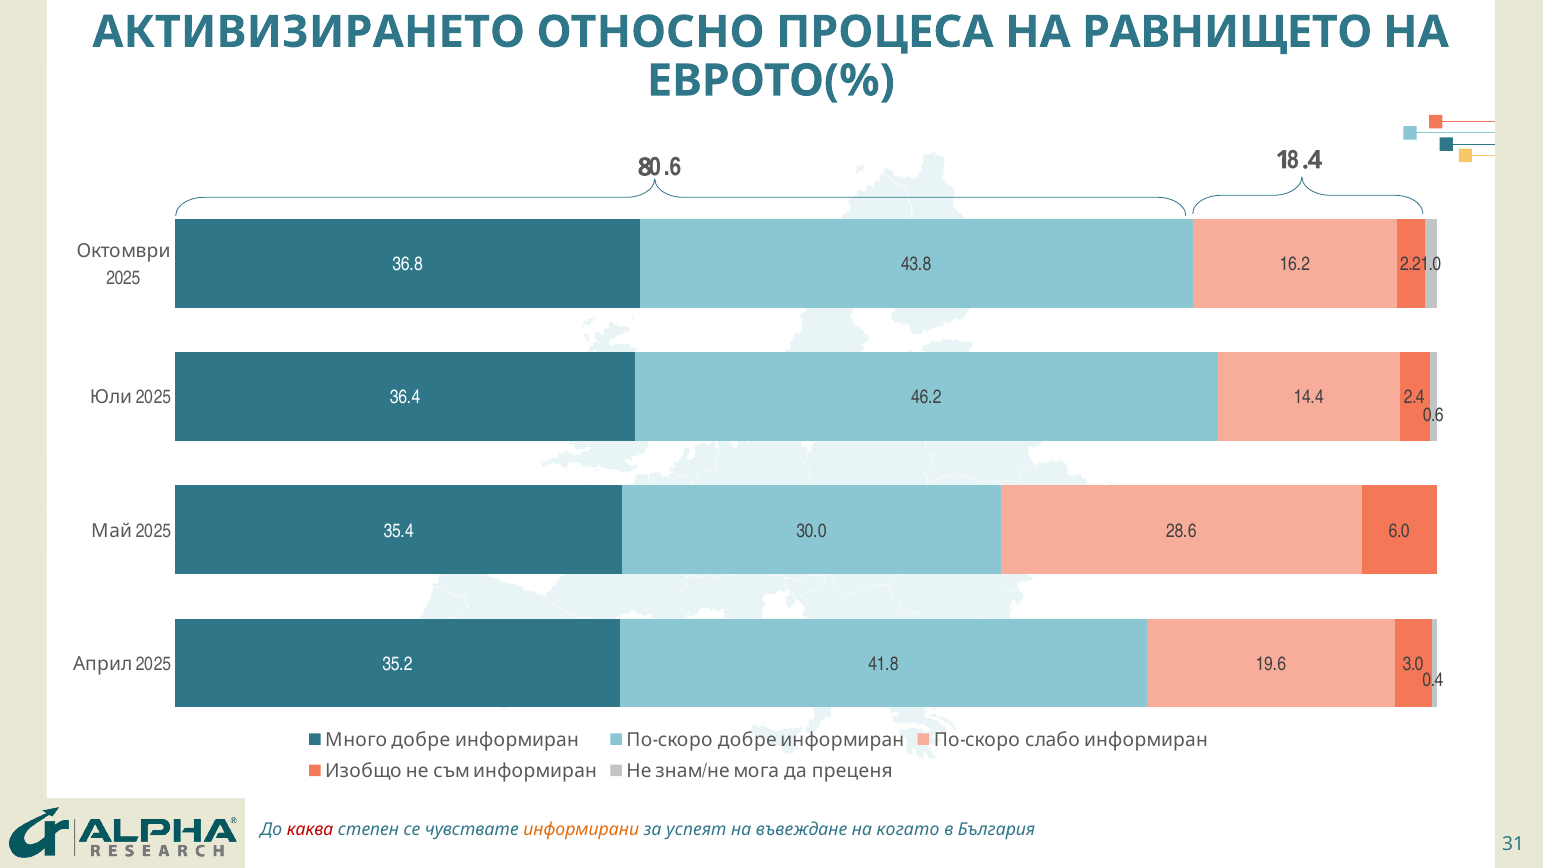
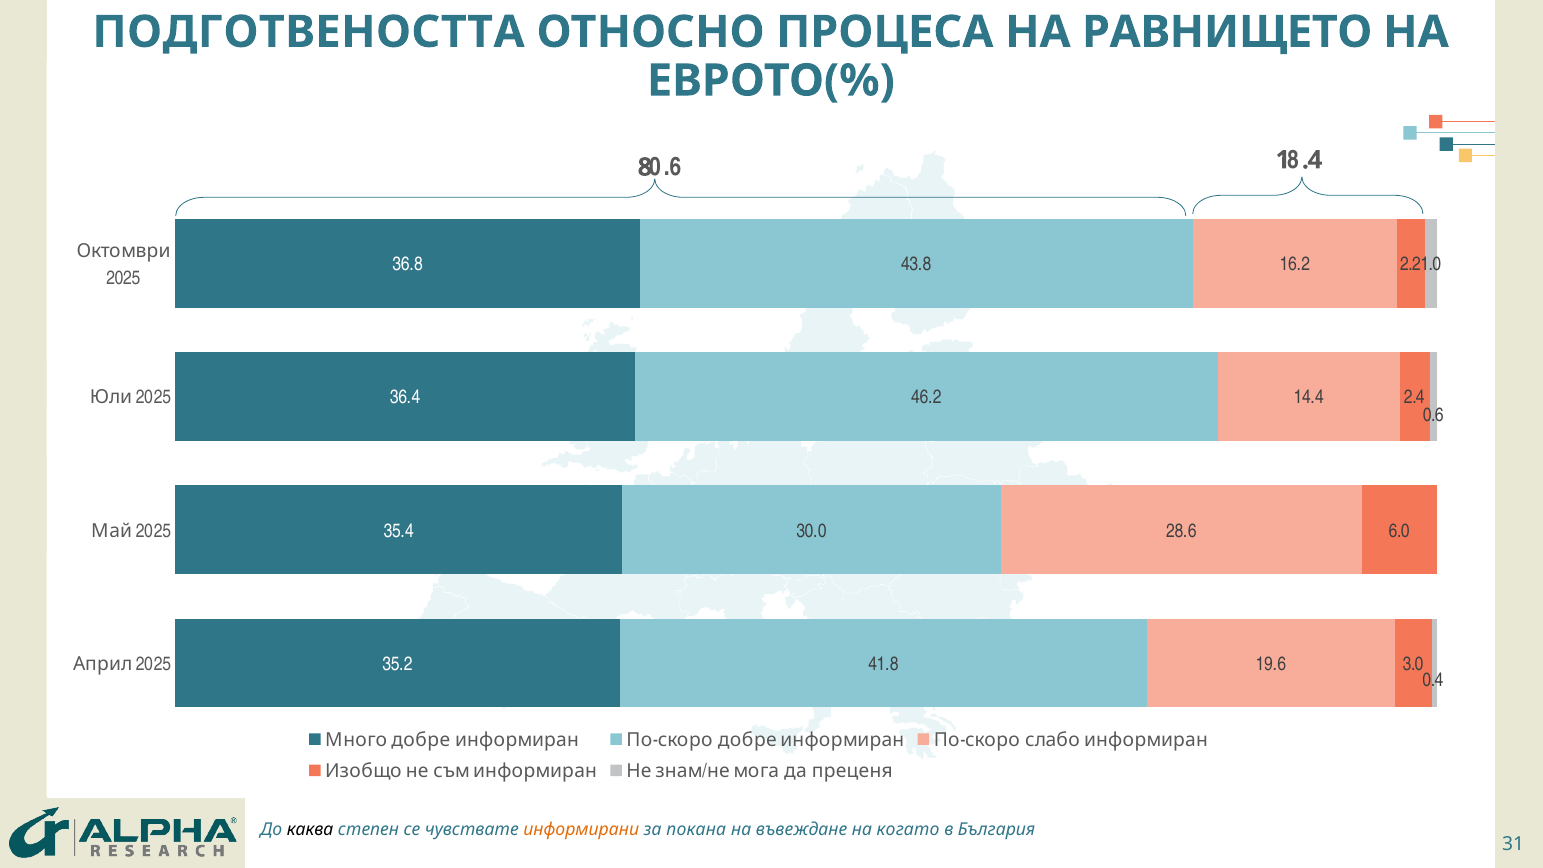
АКТИВИЗИРАНЕТО: АКТИВИЗИРАНЕТО -> ПОДГОТВЕНОСТТА (309, 32)
каква colour: red -> black (310, 829)
успеят: успеят -> покана (696, 829)
